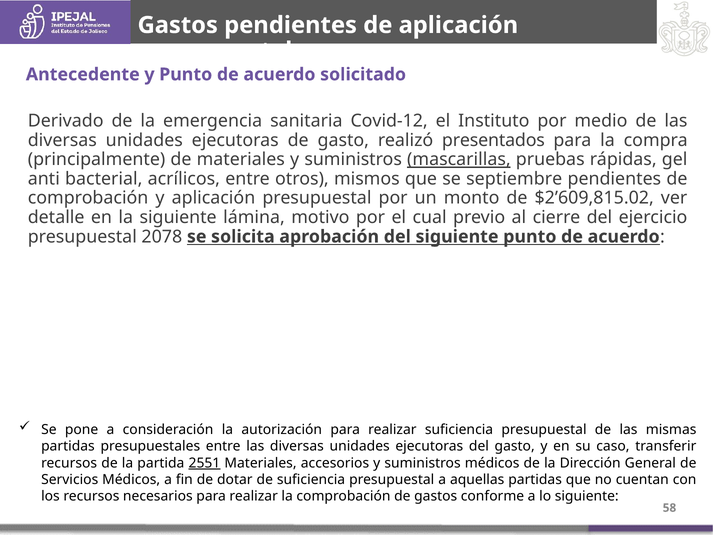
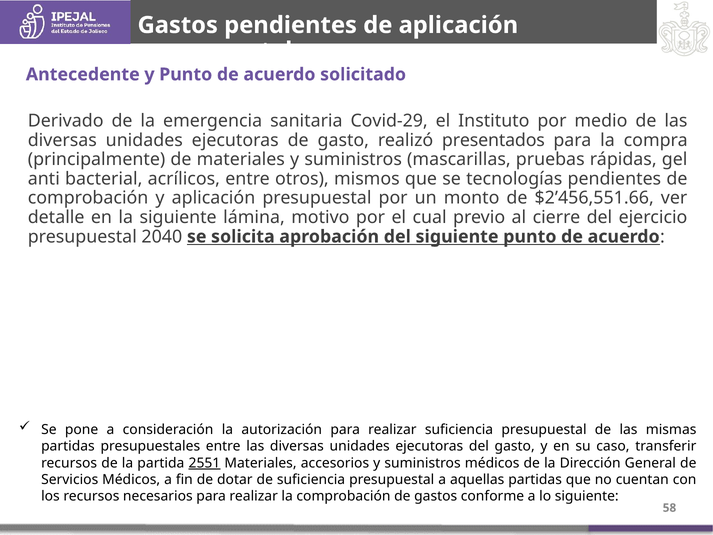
Covid-12: Covid-12 -> Covid-29 (389, 121)
mascarillas underline: present -> none (459, 159)
septiembre: septiembre -> tecnologías (514, 179)
$2’609,815.02: $2’609,815.02 -> $2’456,551.66 (594, 198)
2078: 2078 -> 2040 (162, 237)
